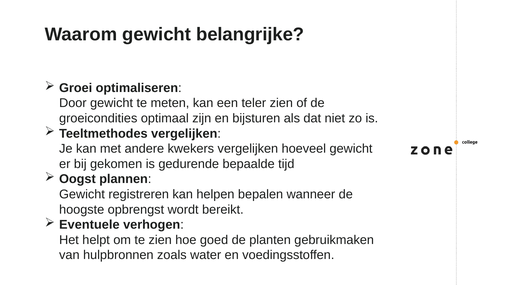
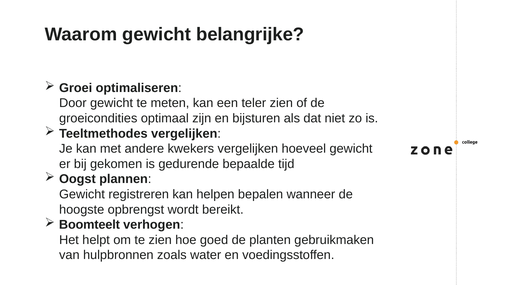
Eventuele: Eventuele -> Boomteelt (89, 225)
